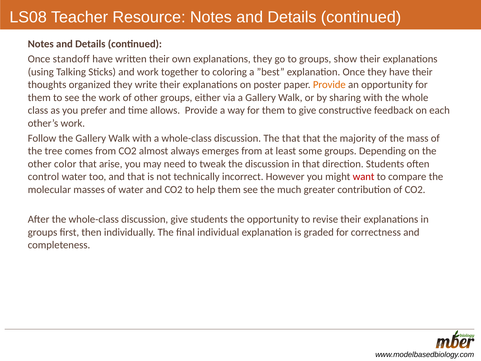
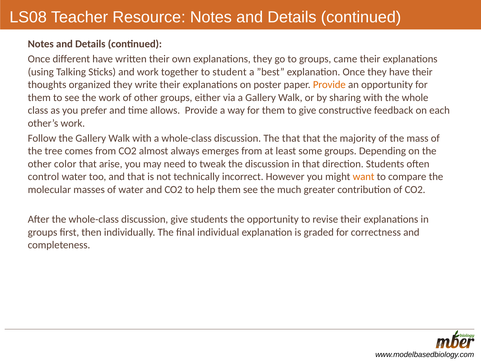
standoff: standoff -> different (71, 59)
show: show -> came (345, 59)
coloring: coloring -> student (230, 72)
want colour: red -> orange (364, 177)
